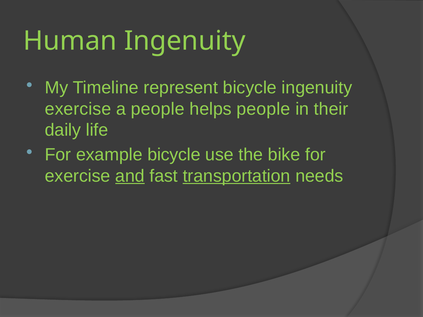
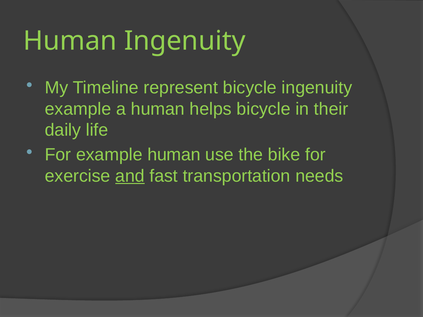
exercise: exercise -> example (78, 109)
a people: people -> human (158, 109)
helps people: people -> bicycle (264, 109)
example bicycle: bicycle -> human (174, 155)
transportation underline: present -> none (237, 176)
